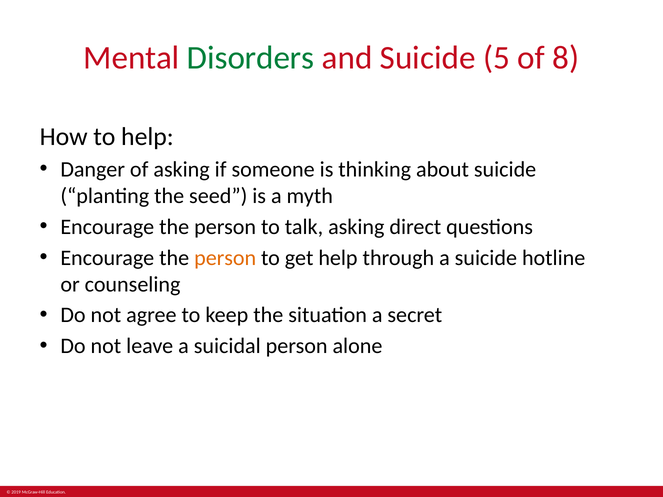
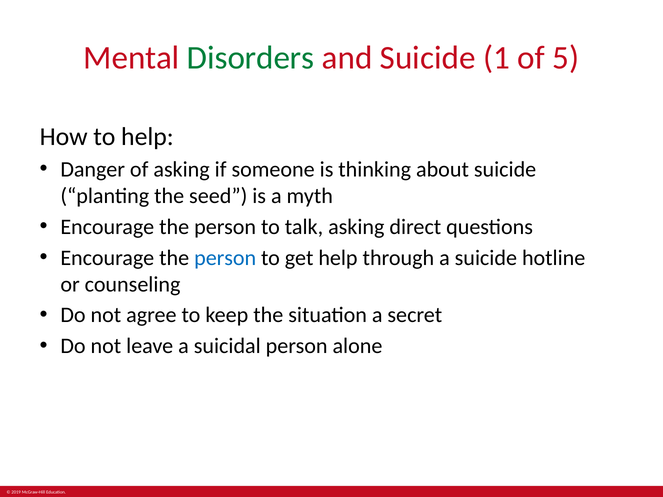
5: 5 -> 1 (497, 58)
8: 8 -> 5 (566, 58)
person colour: orange -> blue (225, 258)
